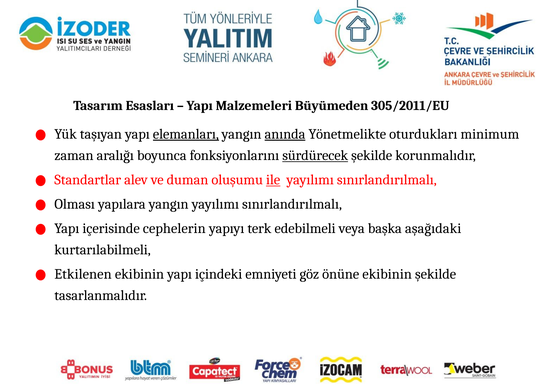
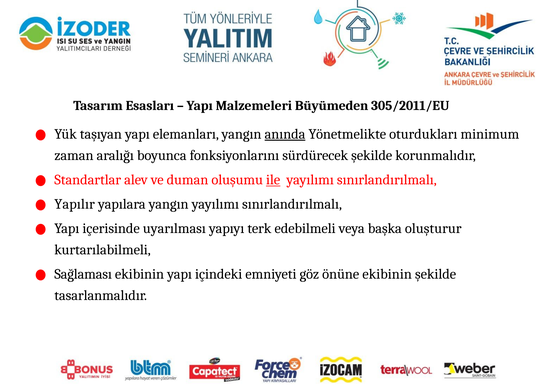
elemanları underline: present -> none (186, 134)
sürdürecek underline: present -> none (315, 155)
Olması: Olması -> Yapılır (75, 204)
cephelerin: cephelerin -> uyarılması (174, 228)
aşağıdaki: aşağıdaki -> oluşturur (433, 228)
Etkilenen: Etkilenen -> Sağlaması (83, 274)
